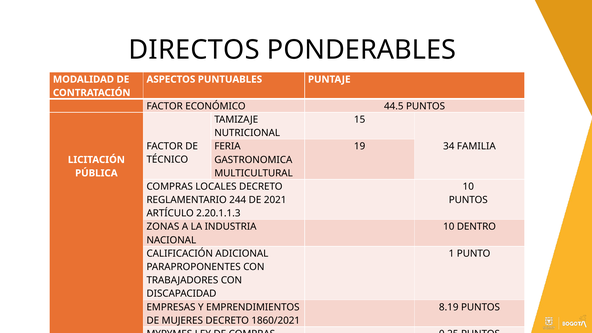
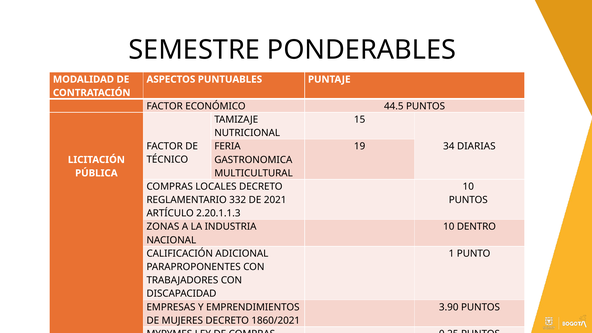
DIRECTOS: DIRECTOS -> SEMESTRE (194, 50)
FAMILIA: FAMILIA -> DIARIAS (476, 146)
244: 244 -> 332 (238, 200)
8.19: 8.19 -> 3.90 (449, 307)
